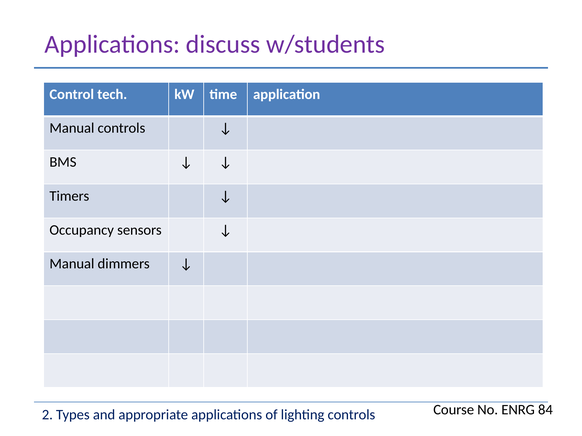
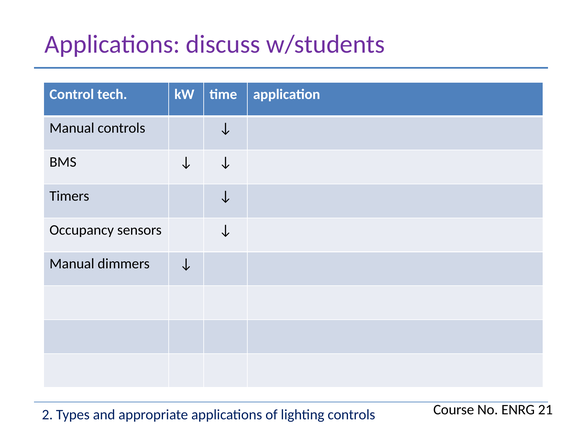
84: 84 -> 21 (545, 410)
